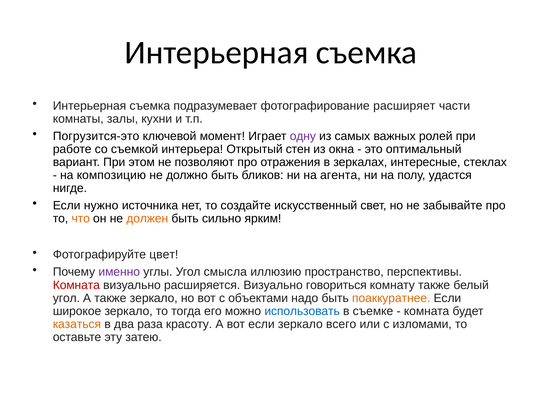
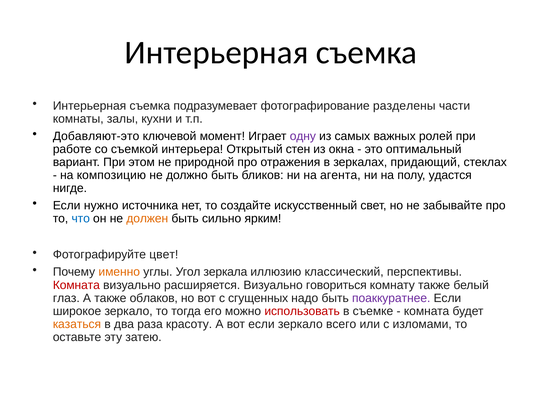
расширяет: расширяет -> разделены (404, 106)
Погрузится-это: Погрузится-это -> Добавляют-это (96, 136)
позволяют: позволяют -> природной (204, 162)
интересные: интересные -> придающий (425, 162)
что colour: orange -> blue (81, 218)
именно colour: purple -> orange (119, 272)
смысла: смысла -> зеркала (225, 272)
пространство: пространство -> классический (344, 272)
угол: угол -> глаз (66, 298)
также зеркало: зеркало -> облаков (154, 298)
объектами: объектами -> сгущенных (258, 298)
поаккуратнее colour: orange -> purple (391, 298)
использовать colour: blue -> red (302, 311)
